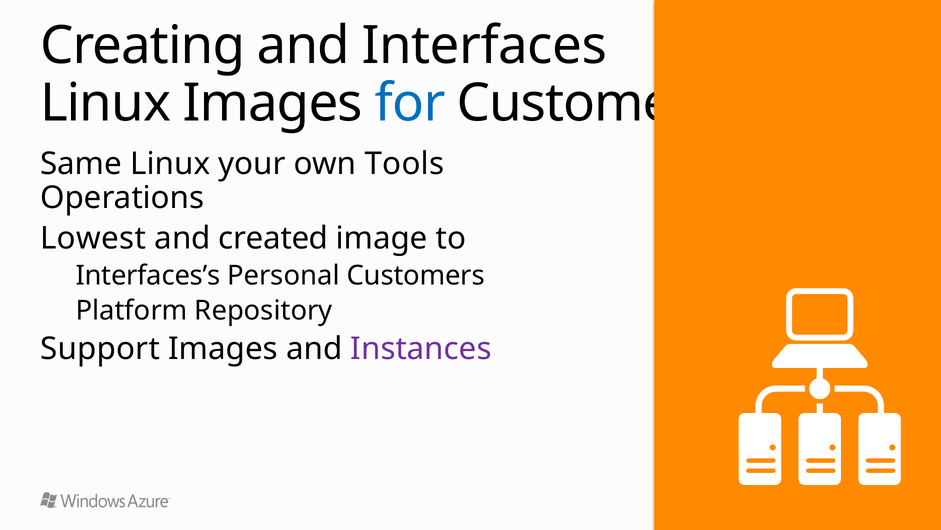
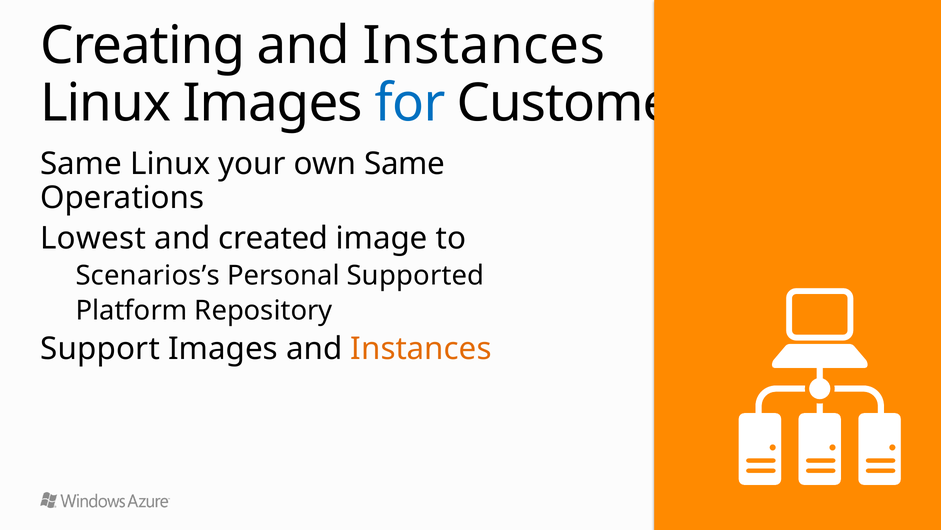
Creating and Interfaces: Interfaces -> Instances (484, 46)
own Tools: Tools -> Same (405, 164)
Interfaces’s: Interfaces’s -> Scenarios’s (148, 275)
Personal Customers: Customers -> Supported (416, 275)
Instances colour: purple -> orange (421, 348)
